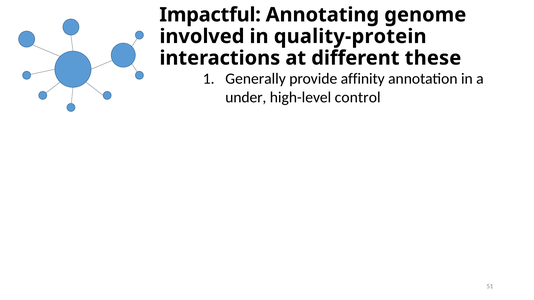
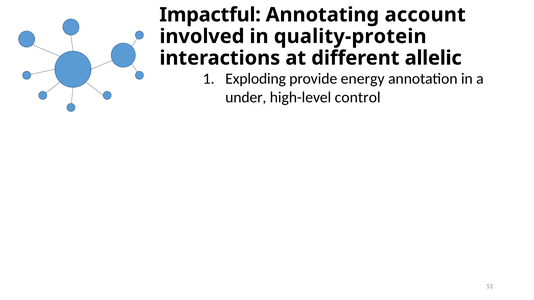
genome: genome -> account (425, 15)
these: these -> allelic (433, 58)
Generally: Generally -> Exploding (256, 79)
affinity: affinity -> energy (363, 79)
